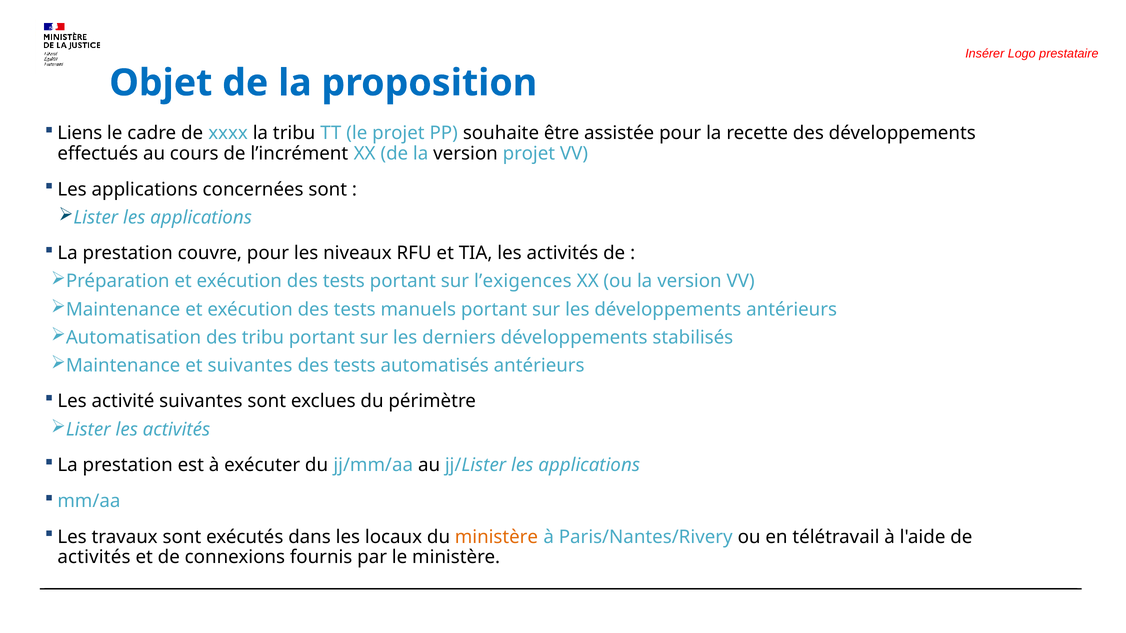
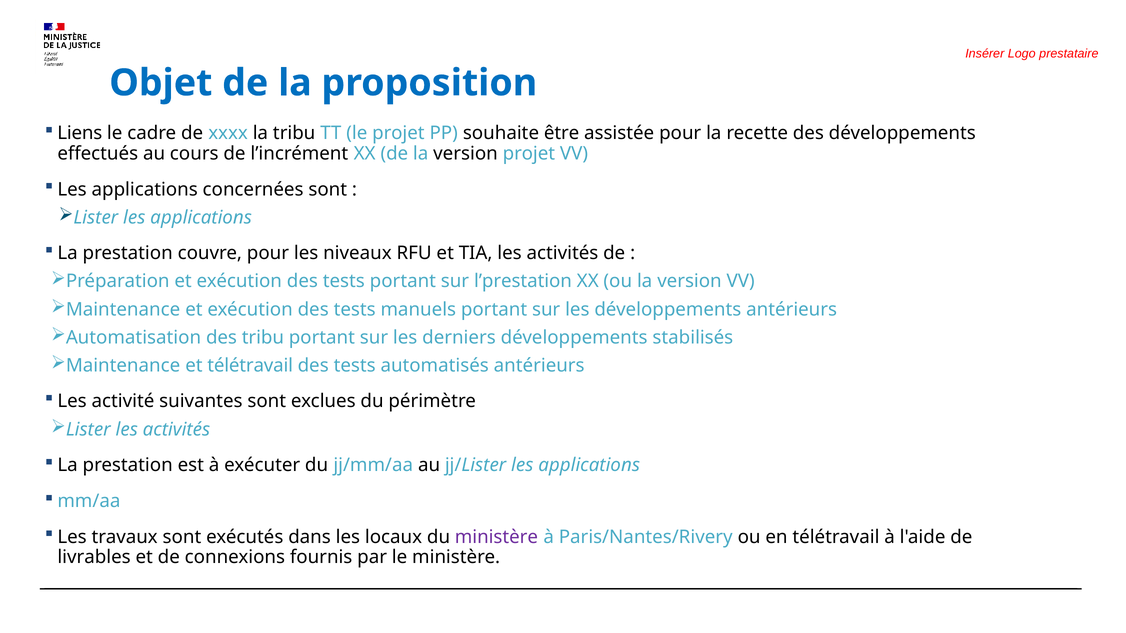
l’exigences: l’exigences -> l’prestation (523, 281)
et suivantes: suivantes -> télétravail (250, 366)
ministère colour: orange -> purple (496, 537)
activités: activités -> livrables (94, 558)
